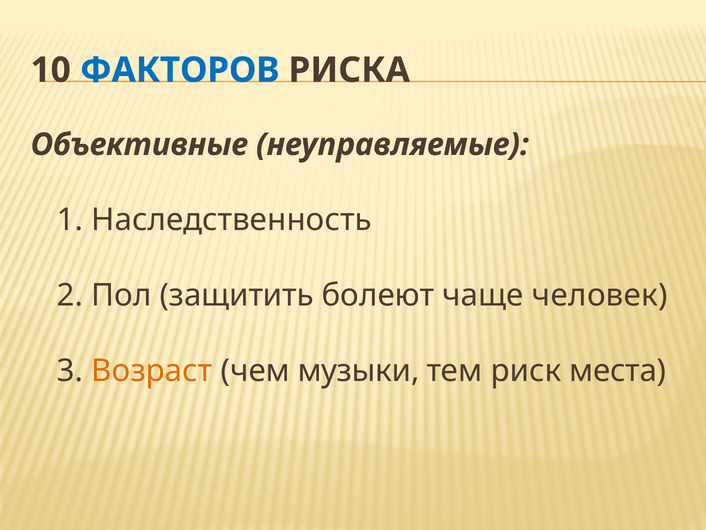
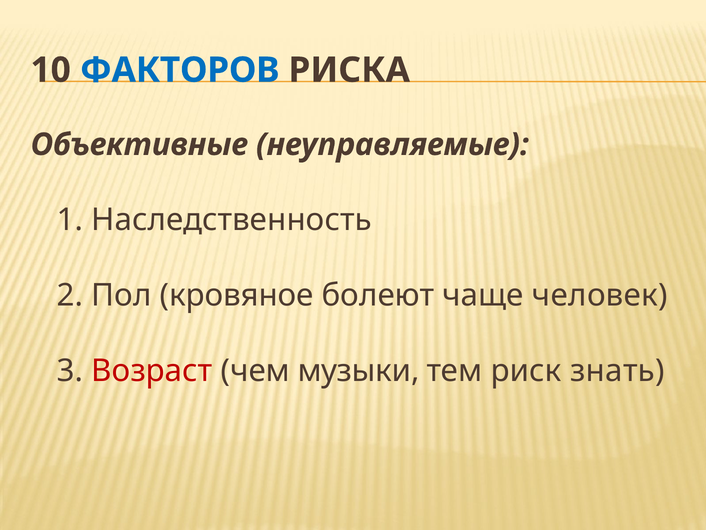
защитить: защитить -> кровяное (237, 295)
Возраст colour: orange -> red (152, 370)
места: места -> знать (617, 370)
